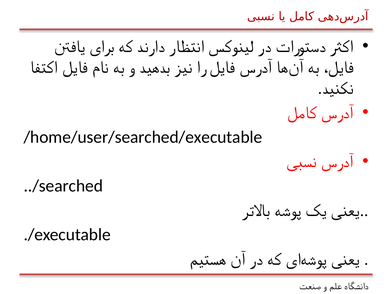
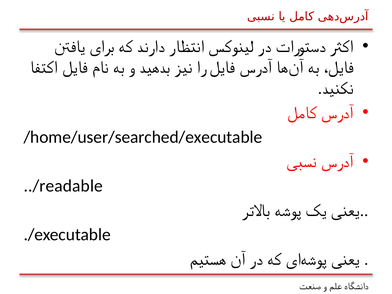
../searched: ../searched -> ../readable (63, 186)
